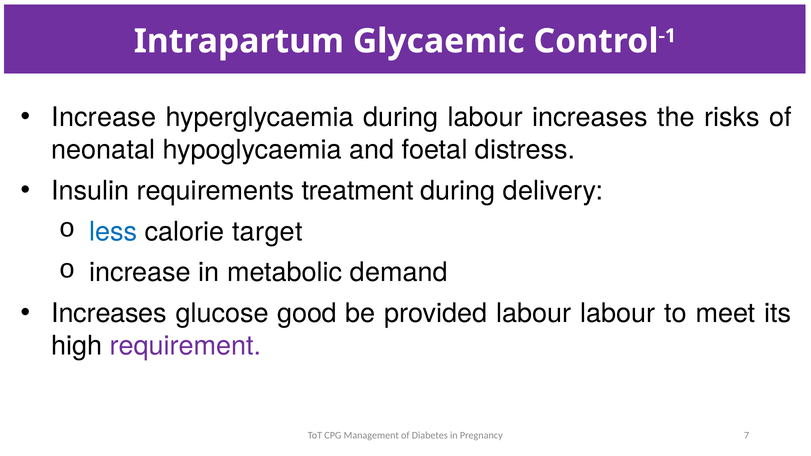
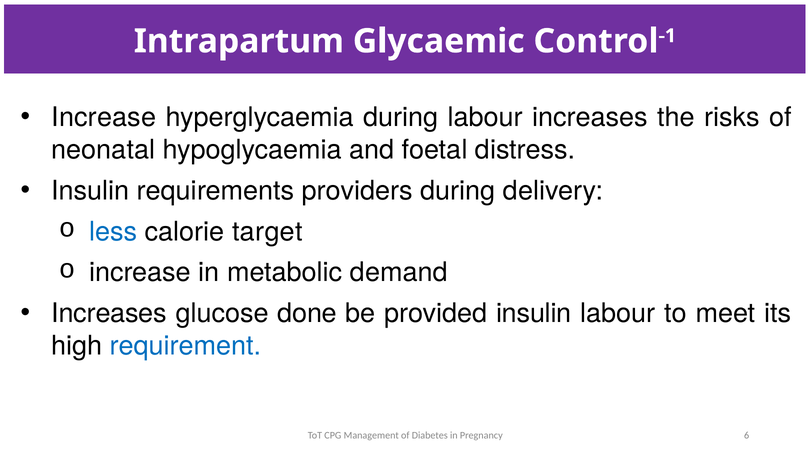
treatment: treatment -> providers (357, 191)
good: good -> done (307, 314)
provided labour: labour -> insulin (534, 314)
requirement colour: purple -> blue (186, 346)
7: 7 -> 6 (747, 436)
